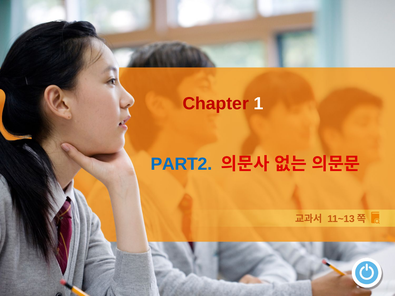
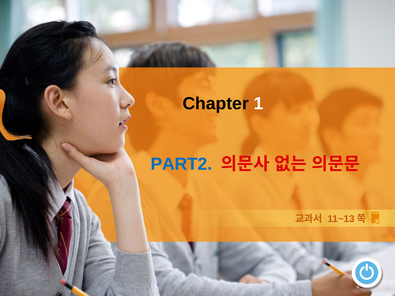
Chapter colour: red -> black (216, 104)
